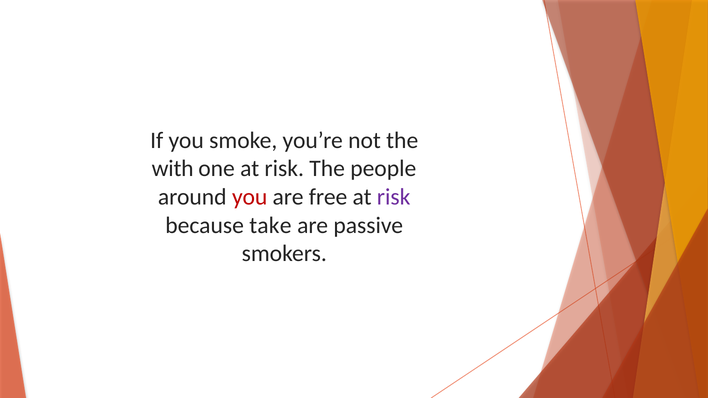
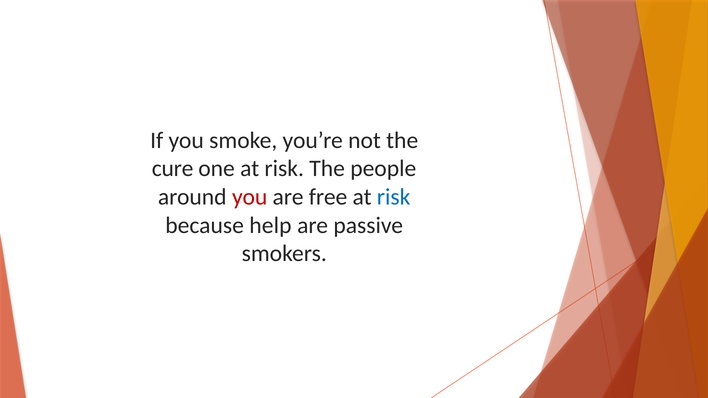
with: with -> cure (173, 169)
risk colour: purple -> blue (394, 197)
take: take -> help (270, 225)
